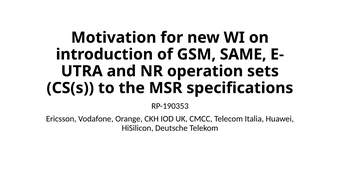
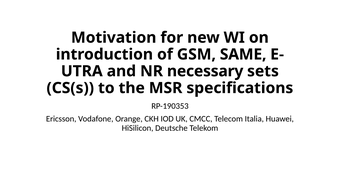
operation: operation -> necessary (205, 71)
